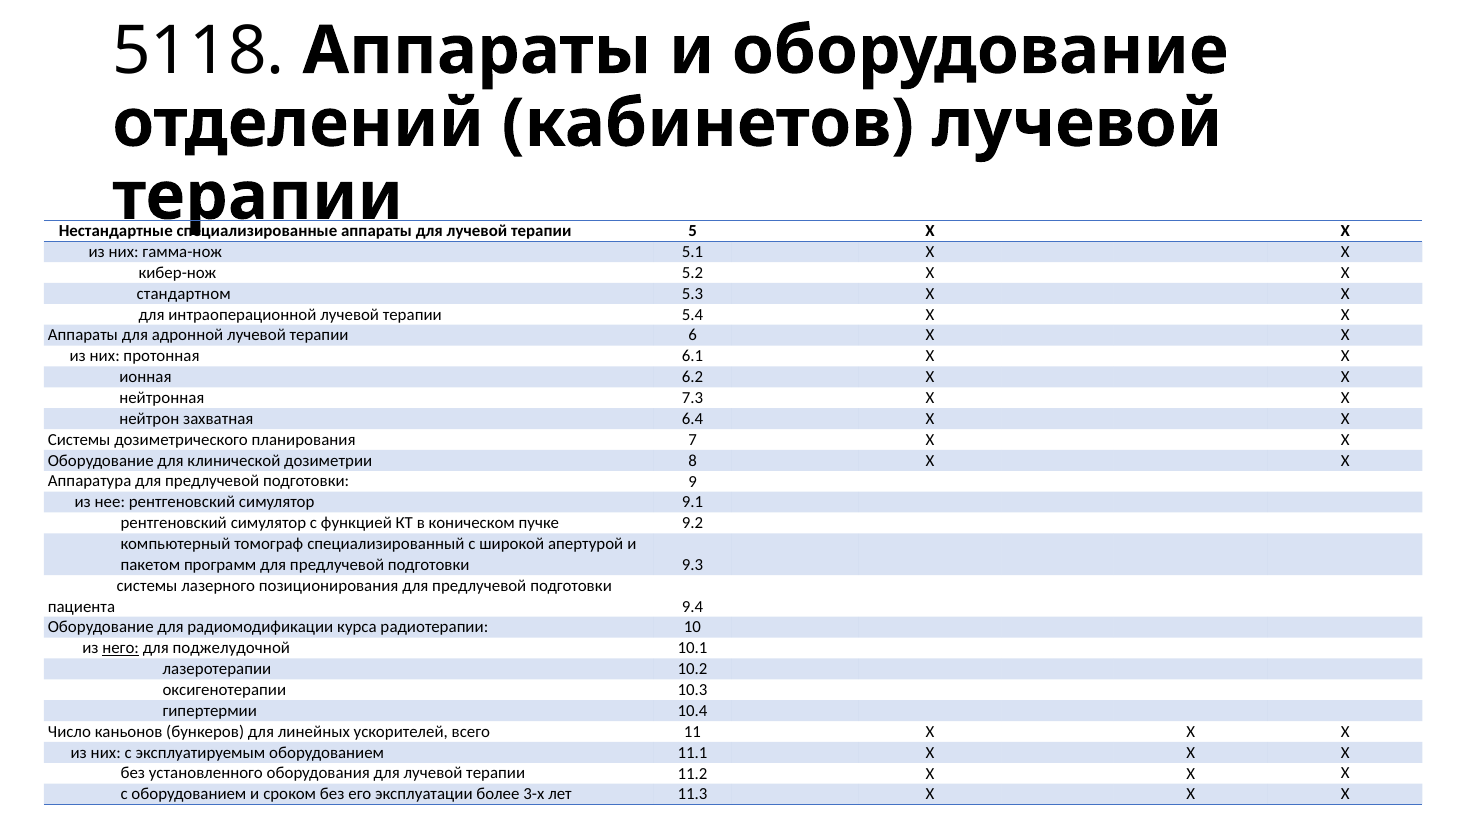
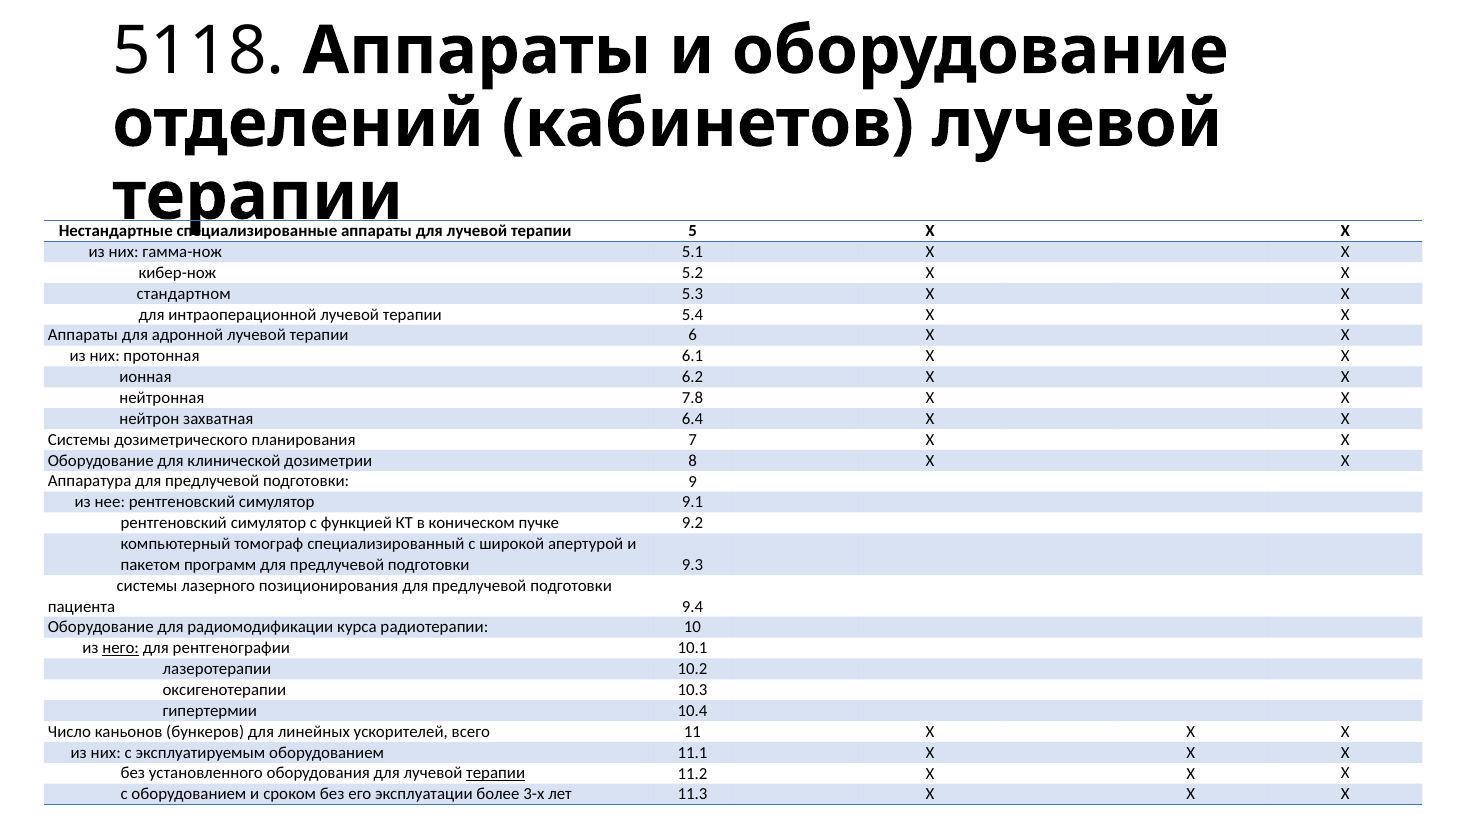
7.3: 7.3 -> 7.8 (692, 398)
поджелудочной: поджелудочной -> рентгенографии (231, 649)
терапии underline: none -> present (496, 774)
